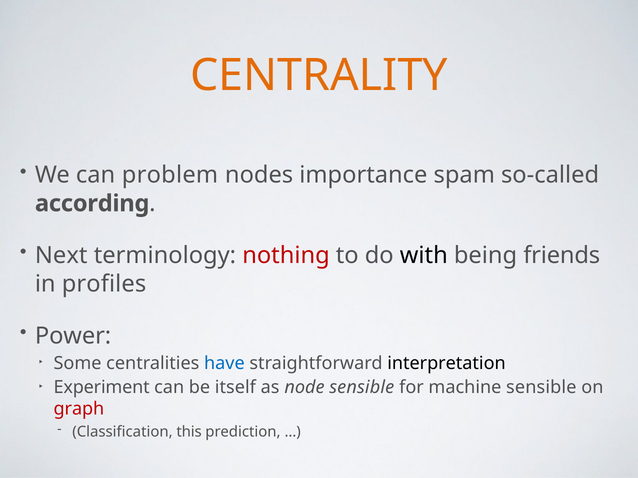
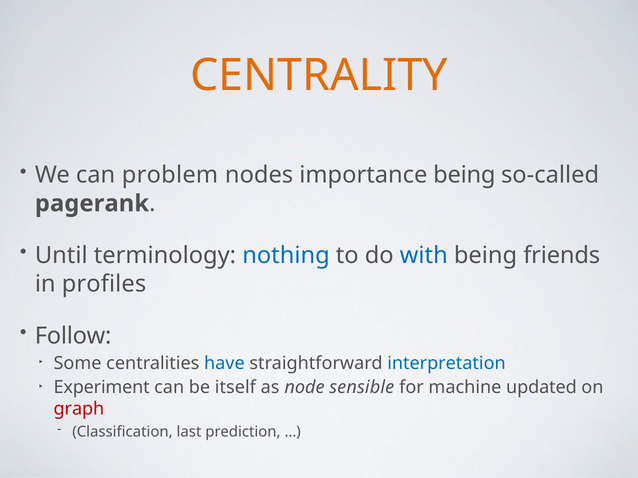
importance spam: spam -> being (464, 175)
according: according -> pagerank (92, 204)
Next: Next -> Until (61, 256)
nothing colour: red -> blue (286, 256)
with colour: black -> blue (424, 256)
Power: Power -> Follow (73, 336)
interpretation colour: black -> blue (446, 363)
machine sensible: sensible -> updated (541, 388)
this: this -> last (189, 432)
